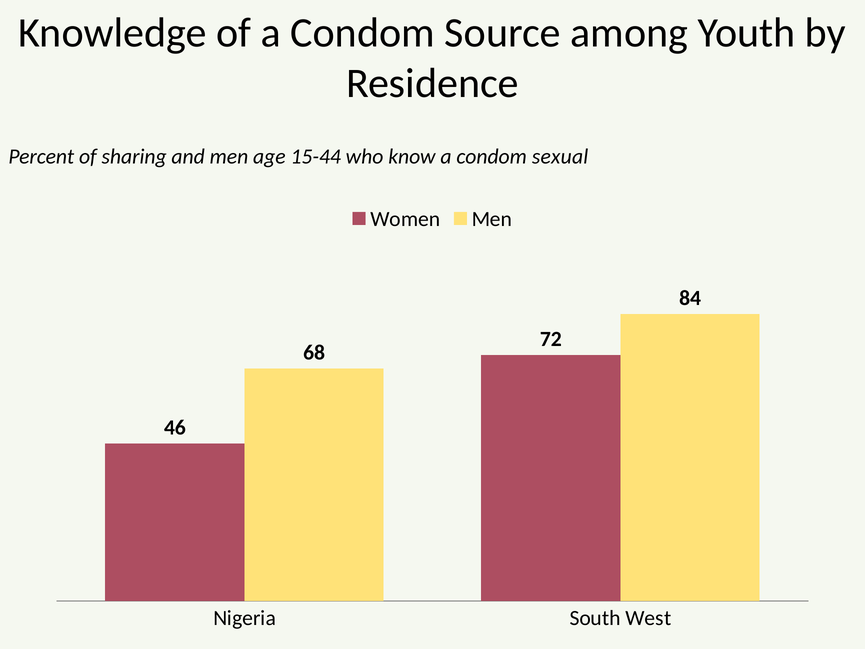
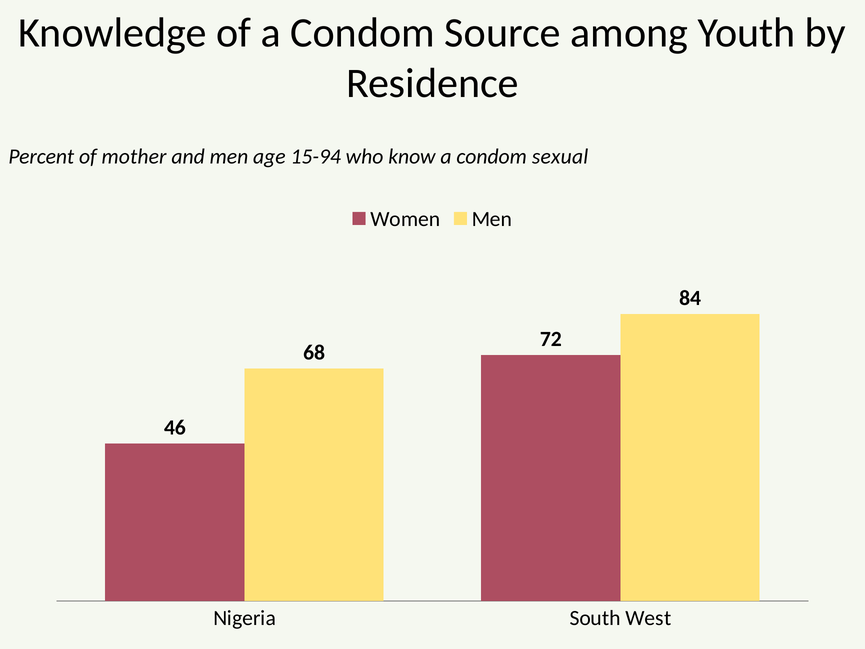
sharing: sharing -> mother (134, 157)
15-44: 15-44 -> 15-94 (316, 157)
